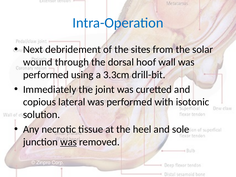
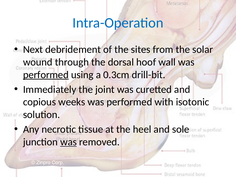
performed underline: none -> present (46, 75)
3.3cm: 3.3cm -> 0.3cm (116, 75)
lateral: lateral -> weeks (72, 102)
